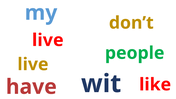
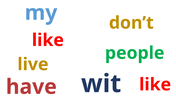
live: live -> like (48, 40)
